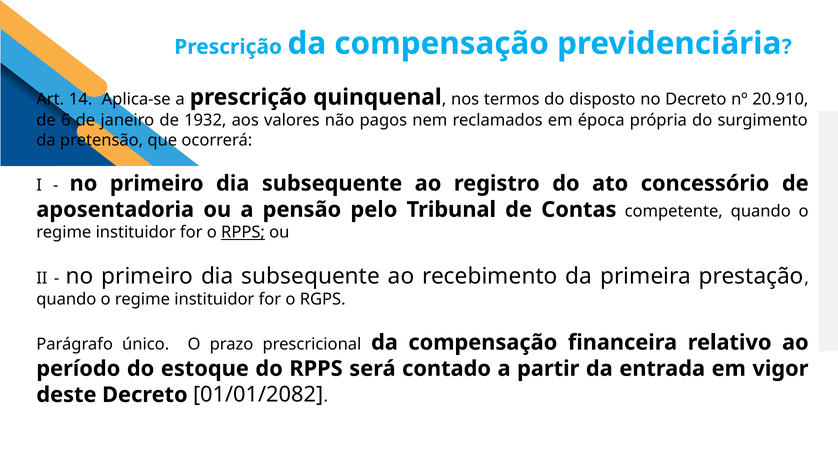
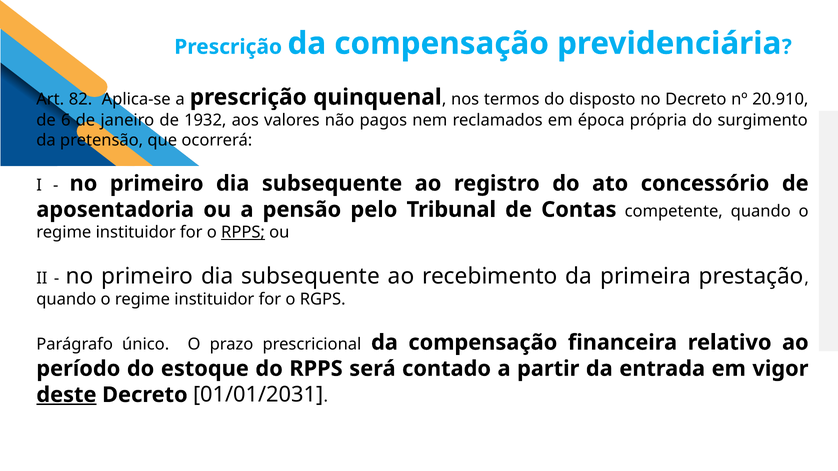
14: 14 -> 82 (80, 99)
deste underline: none -> present (66, 395)
01/01/2082: 01/01/2082 -> 01/01/2031 (258, 395)
